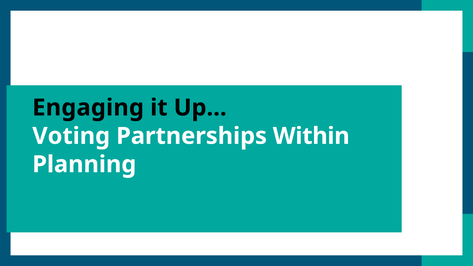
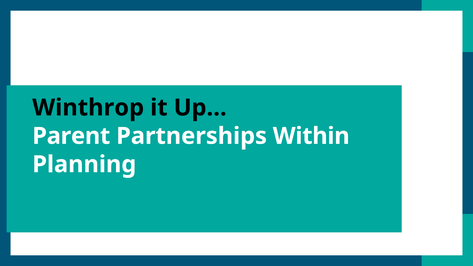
Engaging: Engaging -> Winthrop (88, 108)
Voting: Voting -> Parent (71, 136)
